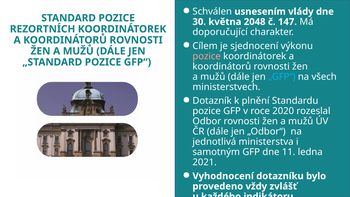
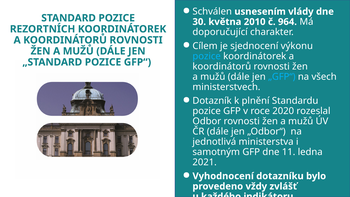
2048: 2048 -> 2010 (255, 22)
147: 147 -> 964 (287, 22)
pozice colour: pink -> light blue (207, 56)
